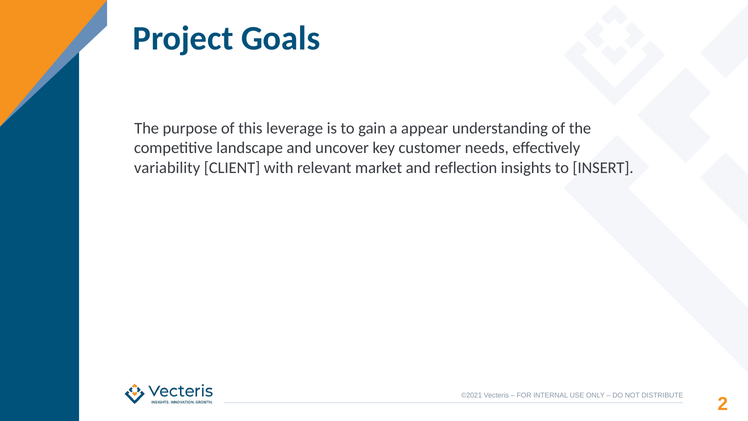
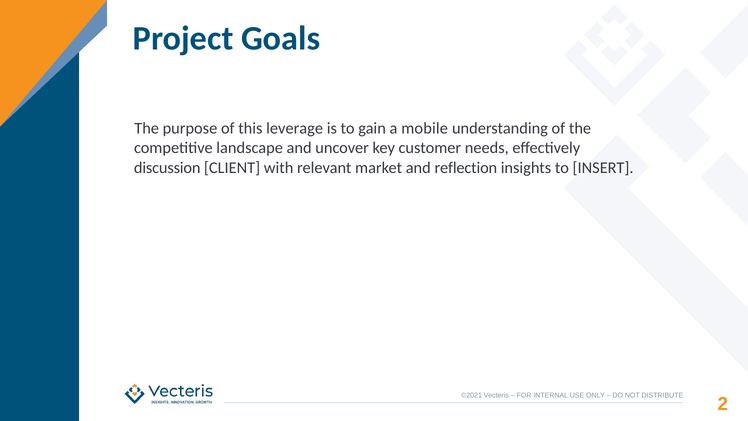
appear: appear -> mobile (425, 128)
variability: variability -> discussion (167, 168)
